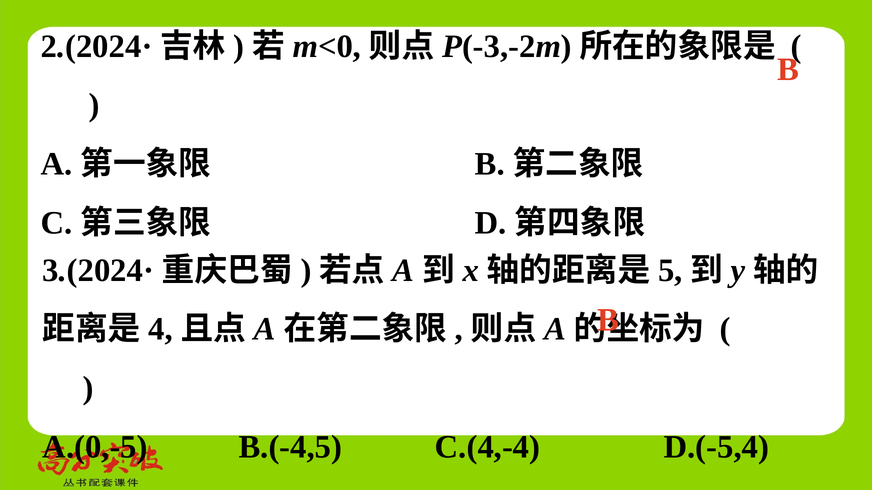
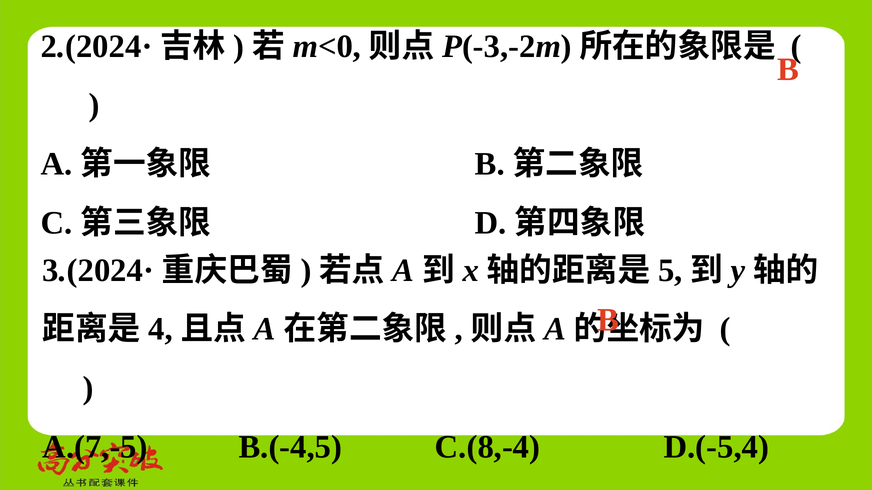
A.(0,-5: A.(0,-5 -> A.(7,-5 (95, 447)
C.(4,-4: C.(4,-4 -> C.(8,-4 (487, 447)
